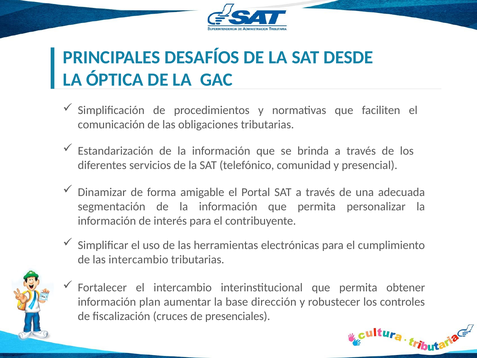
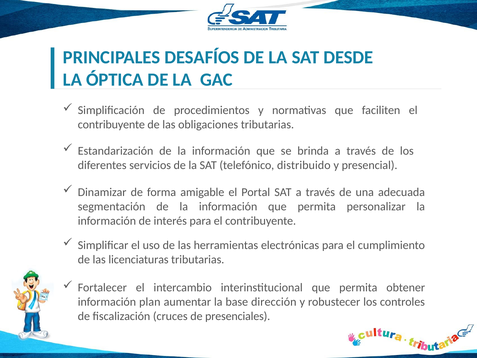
comunicación: comunicación -> contribuyente (111, 125)
comunidad: comunidad -> distribuido (304, 165)
las intercambio: intercambio -> licenciaturas (139, 259)
